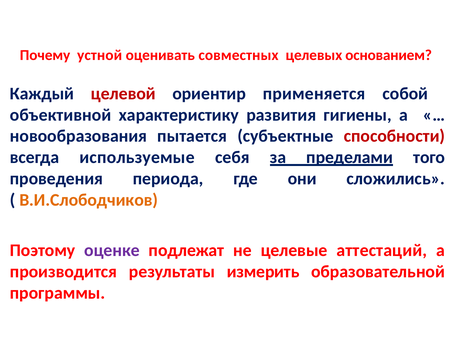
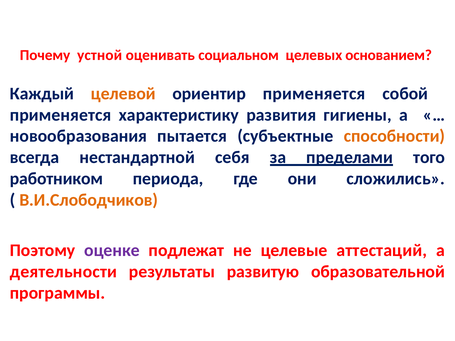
совместных: совместных -> социальном (239, 55)
целевой colour: red -> orange (123, 94)
объективной: объективной -> применяется (61, 115)
способности colour: red -> orange (394, 136)
используемые: используемые -> нестандартной (137, 157)
проведения: проведения -> работником (56, 179)
производится: производится -> деятельности (63, 272)
измерить: измерить -> развитую (263, 272)
